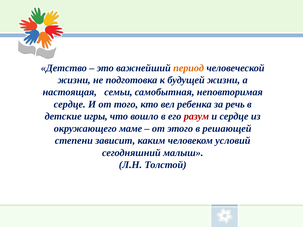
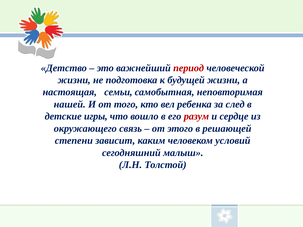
период colour: orange -> red (189, 68)
сердце: сердце -> нашей (70, 104)
речь: речь -> след (235, 104)
маме: маме -> связь (131, 129)
